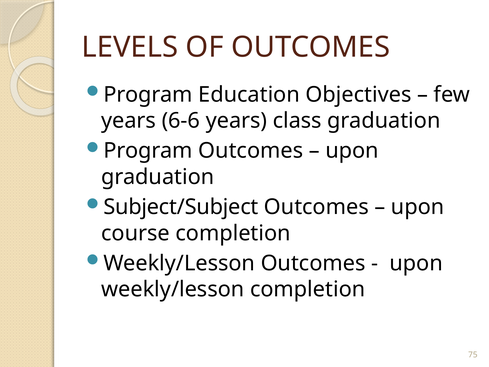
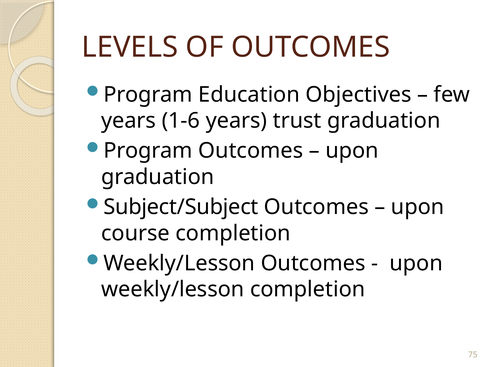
6-6: 6-6 -> 1-6 (181, 121)
class: class -> trust (297, 121)
